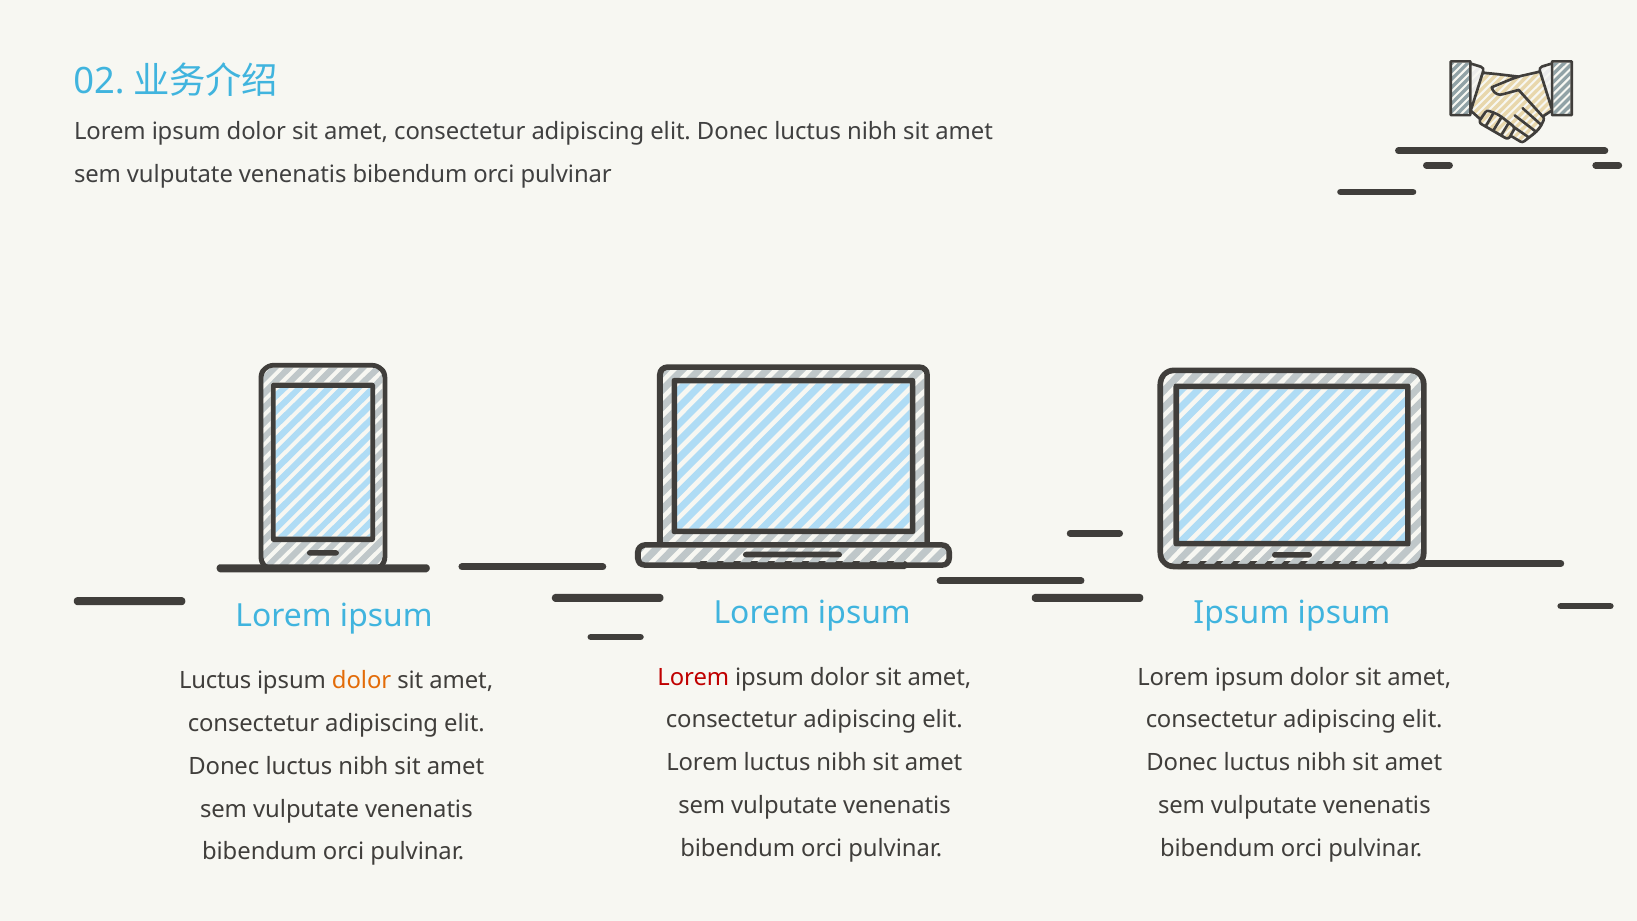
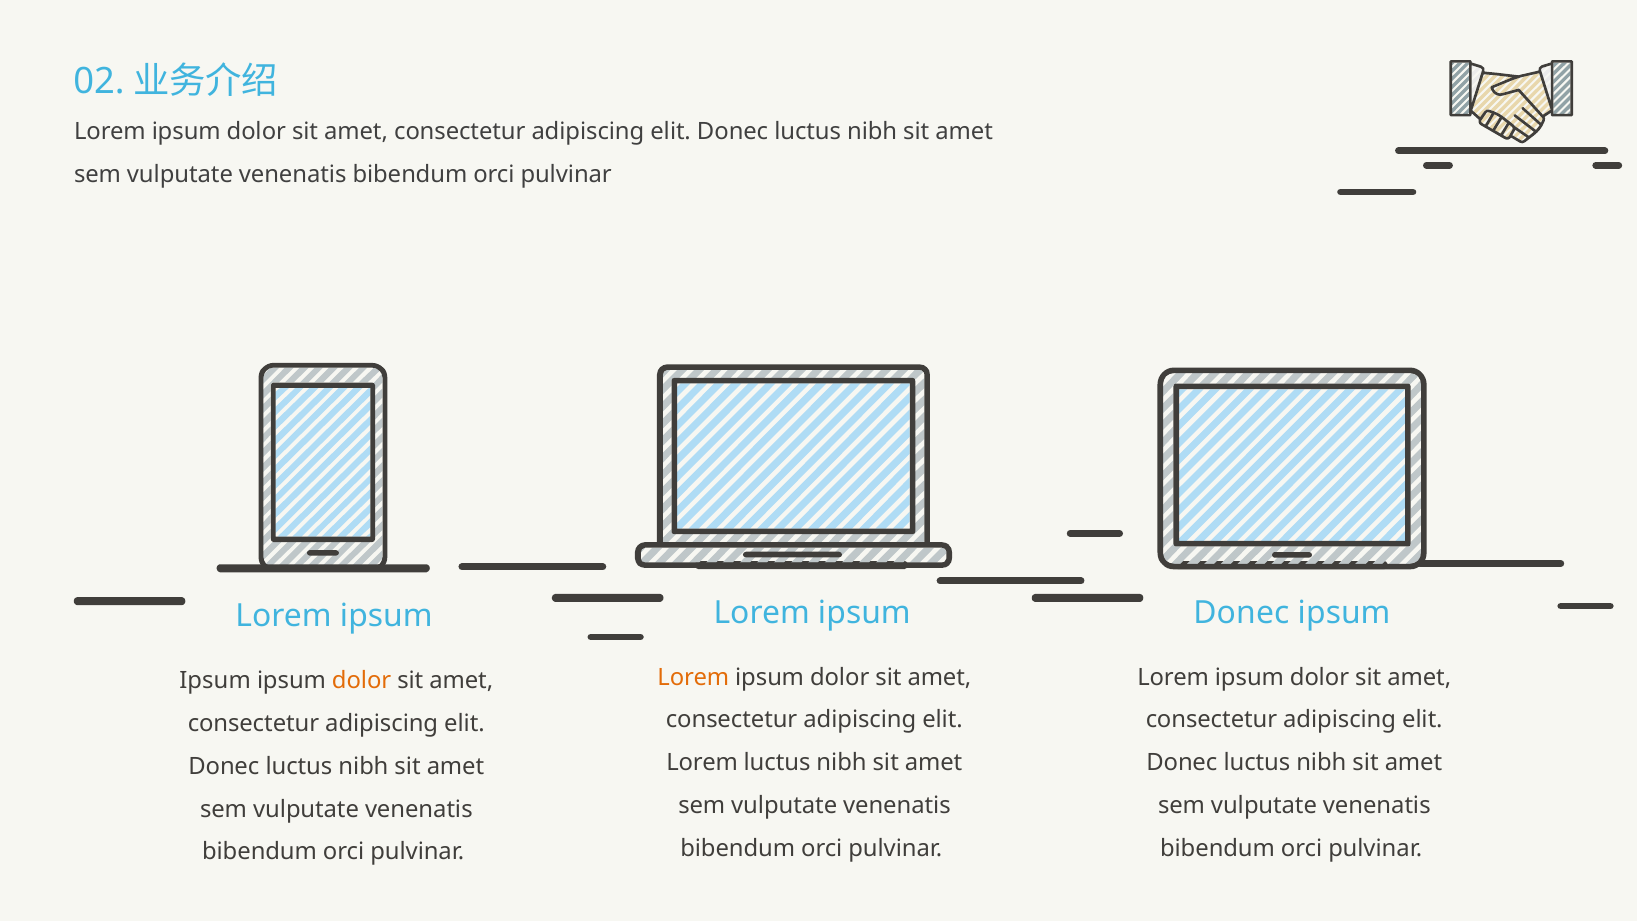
Ipsum: Ipsum -> Donec (1241, 613)
Lorem colour: red -> orange (693, 677)
Luctus: Luctus -> Ipsum (215, 680)
